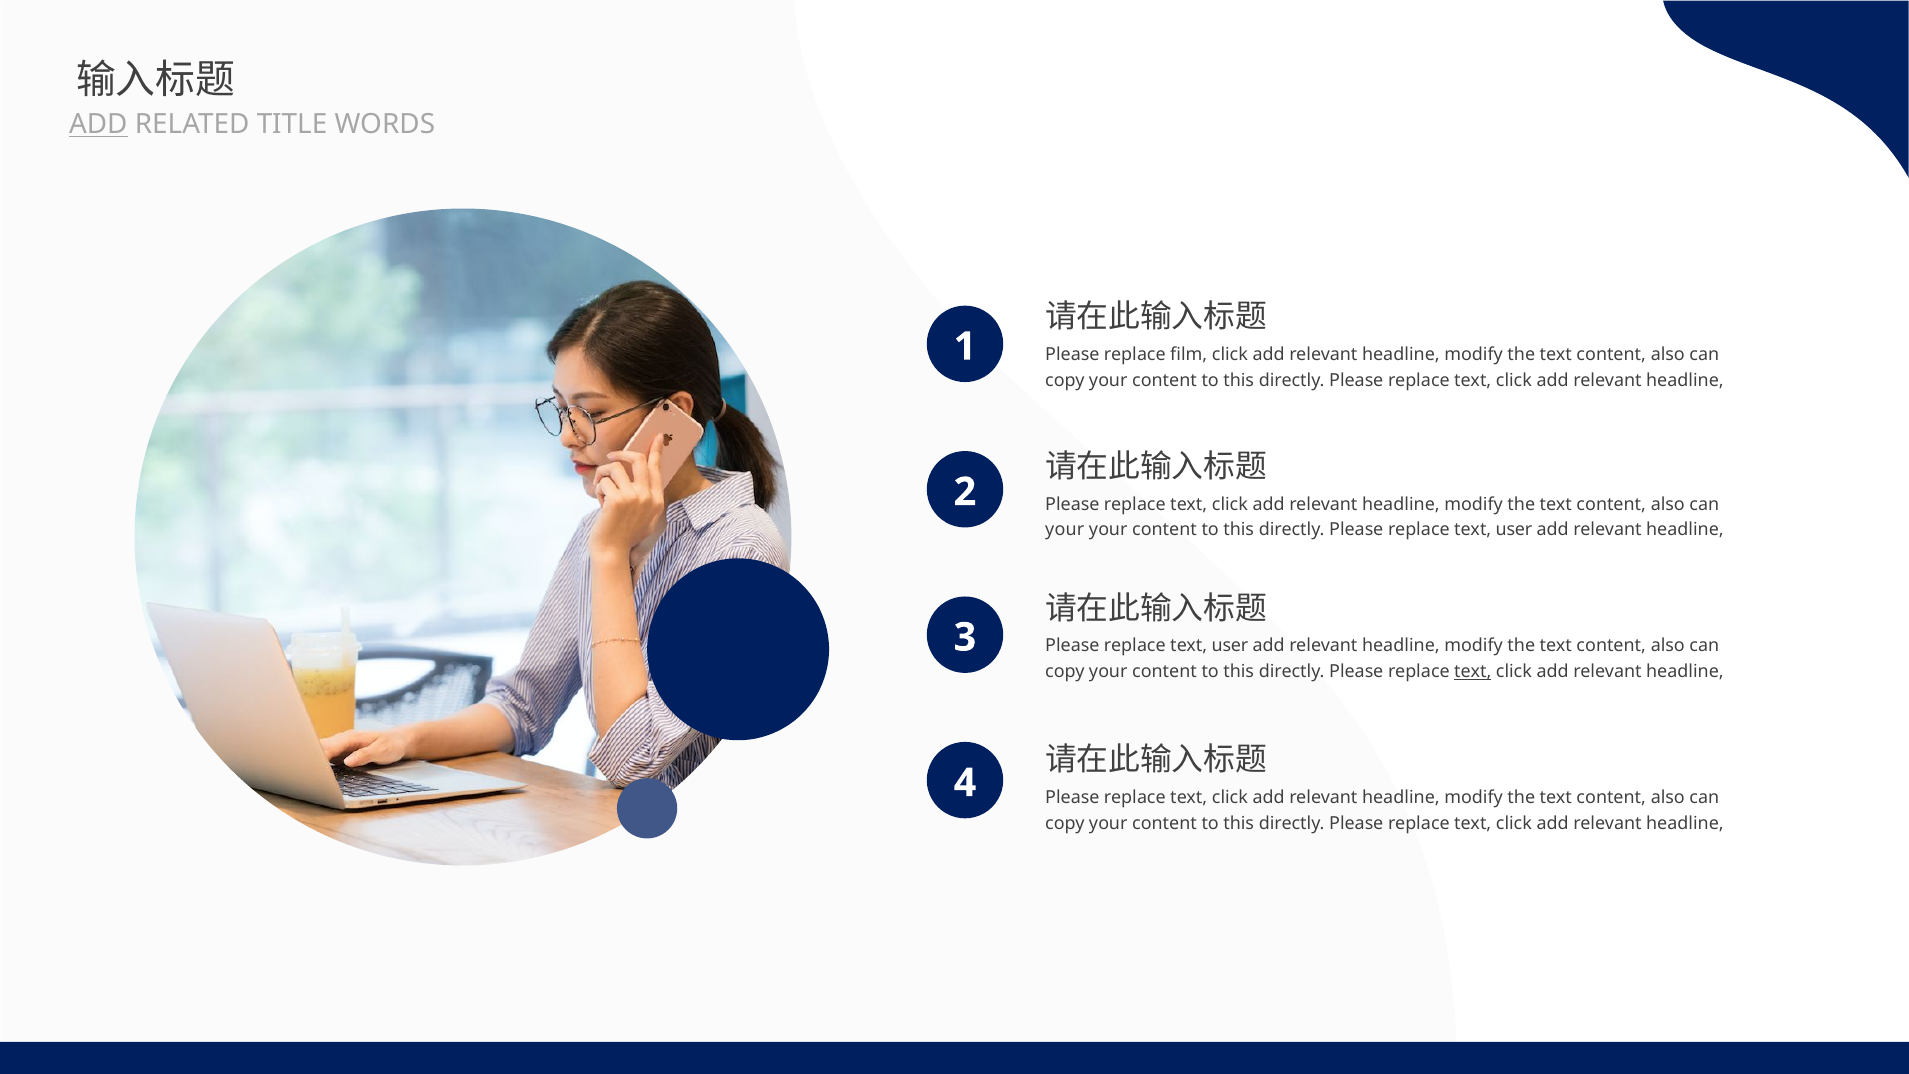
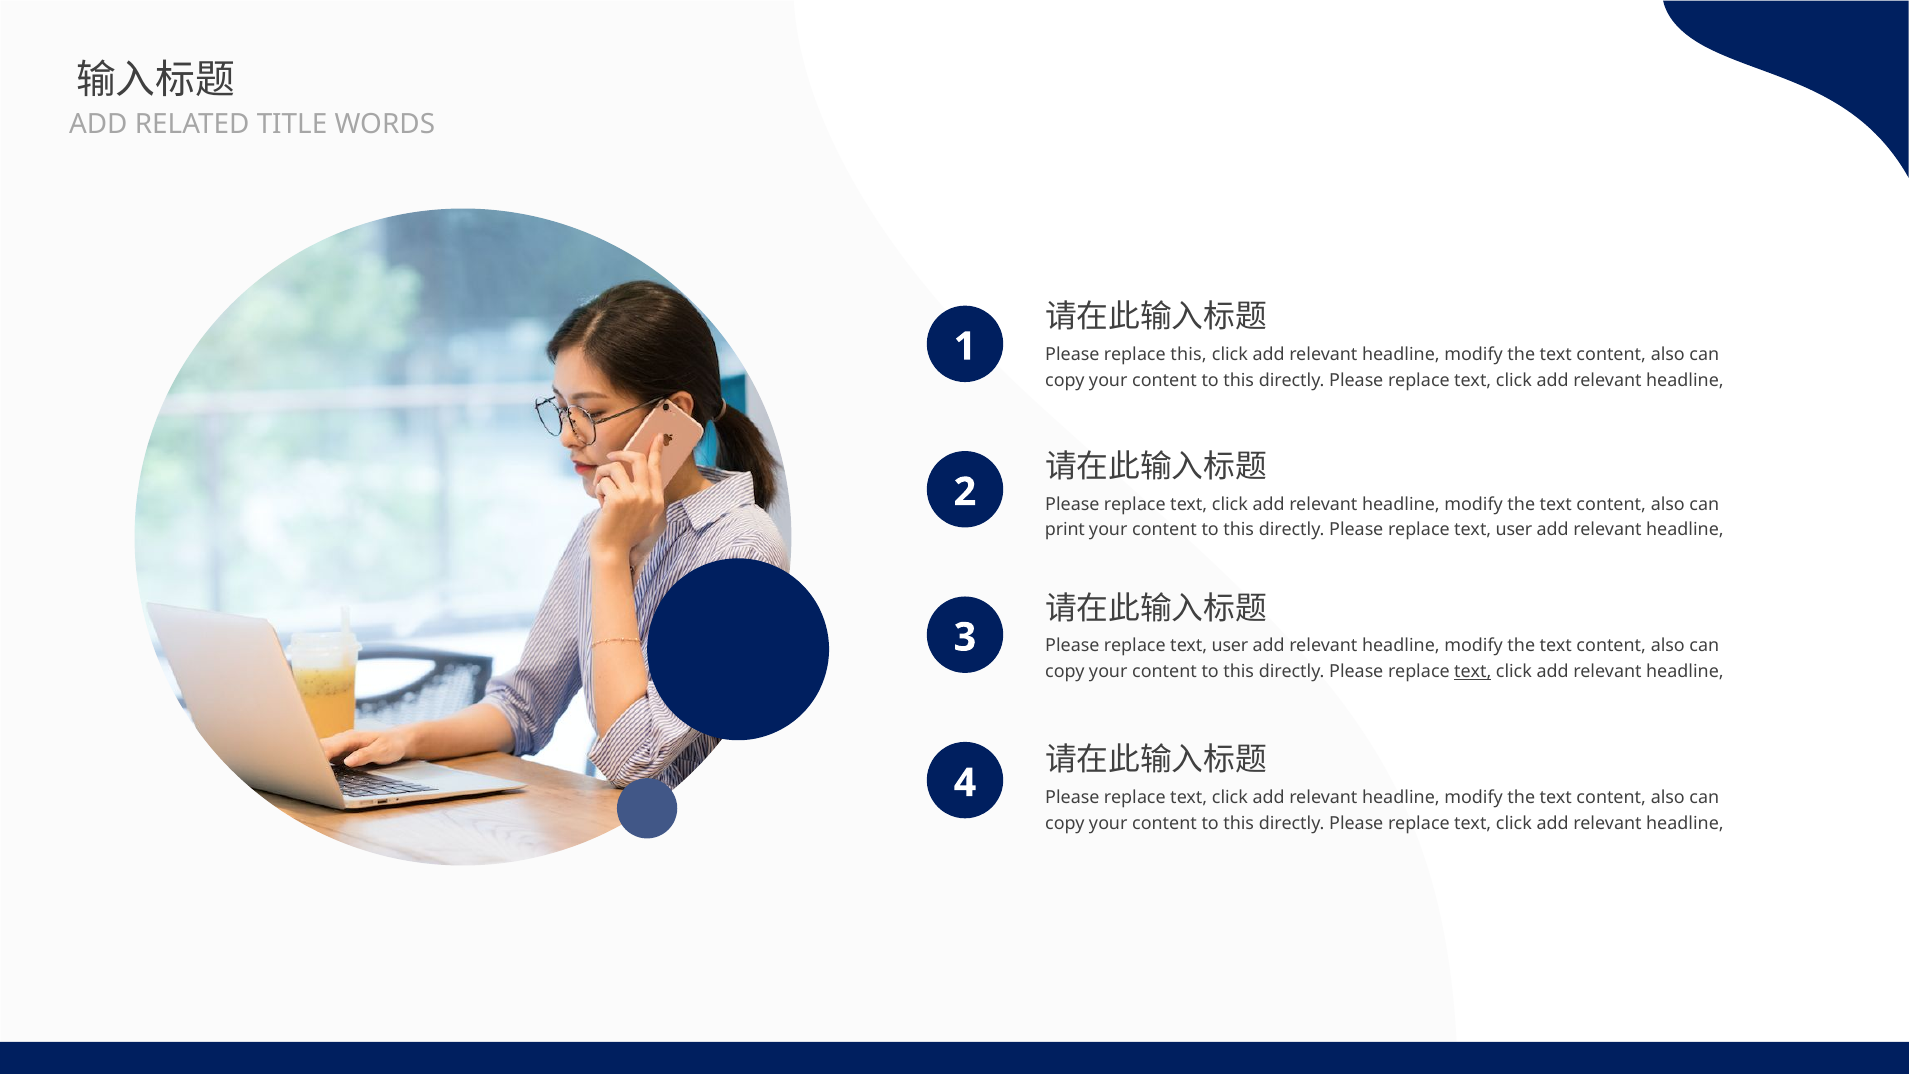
ADD underline: present -> none (98, 125)
replace film: film -> this (1189, 354)
your: your -> print (1065, 530)
